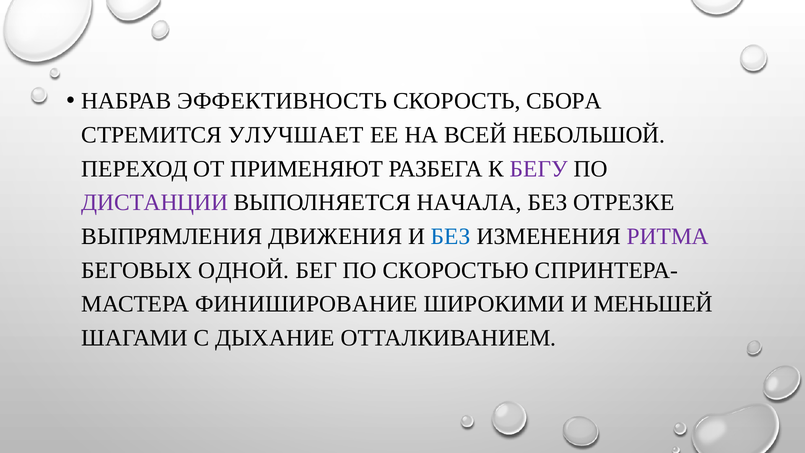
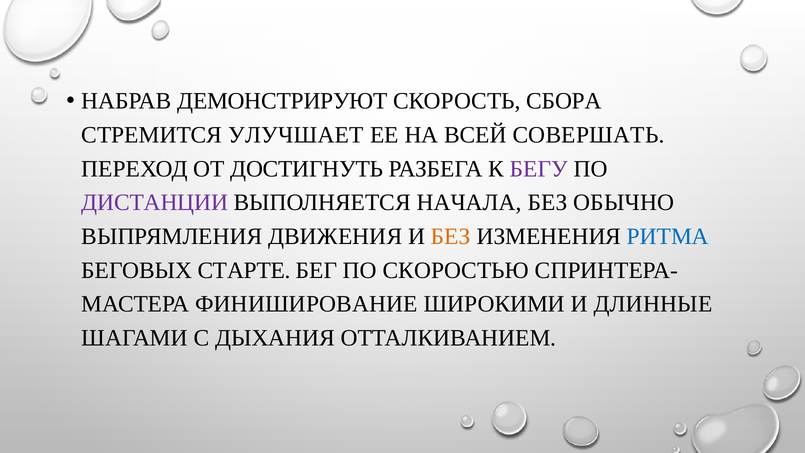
ЭФФЕКТИВНОСТЬ: ЭФФЕКТИВНОСТЬ -> ДЕМОНСТРИРУЮТ (282, 101)
НЕБОЛЬШОЙ: НЕБОЛЬШОЙ -> СОВЕРШАТЬ (589, 135)
ПРИМЕНЯЮТ: ПРИМЕНЯЮТ -> ДОСТИГНУТЬ (307, 169)
ОТРЕЗКЕ: ОТРЕЗКЕ -> ОБЫЧНО (624, 203)
БЕЗ colour: blue -> orange (451, 236)
РИТМА colour: purple -> blue (668, 236)
ОДНОЙ: ОДНОЙ -> СТАРТЕ (244, 270)
МЕНЬШЕЙ: МЕНЬШЕЙ -> ДЛИННЫЕ (653, 304)
ДЫХАНИЕ: ДЫХАНИЕ -> ДЫХАНИЯ (275, 338)
